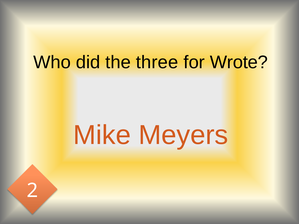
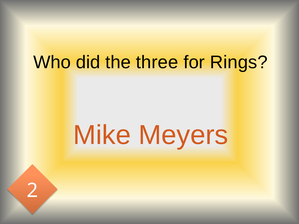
Wrote: Wrote -> Rings (239, 62)
